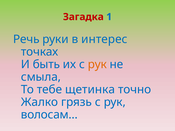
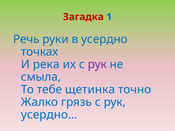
интерес: интерес -> усердно (104, 39)
быть: быть -> река (46, 65)
рук colour: orange -> purple (97, 65)
волосам…: волосам… -> усердно… (49, 115)
